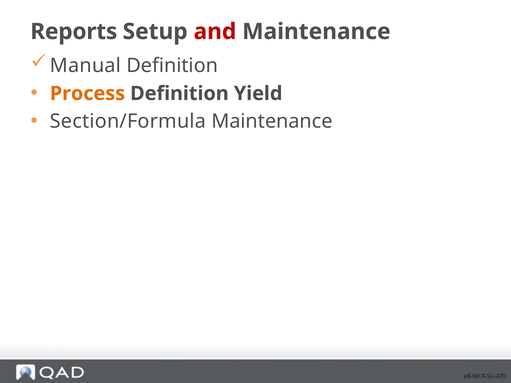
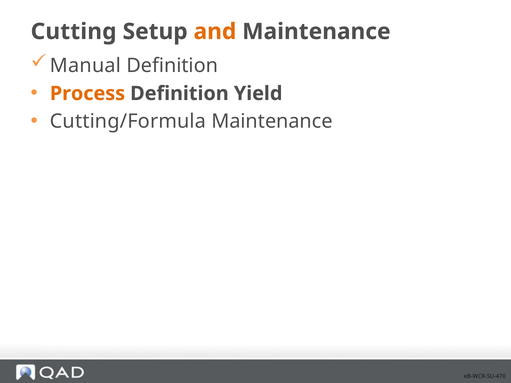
Reports: Reports -> Cutting (74, 32)
and colour: red -> orange (215, 32)
Section/Formula: Section/Formula -> Cutting/Formula (128, 121)
